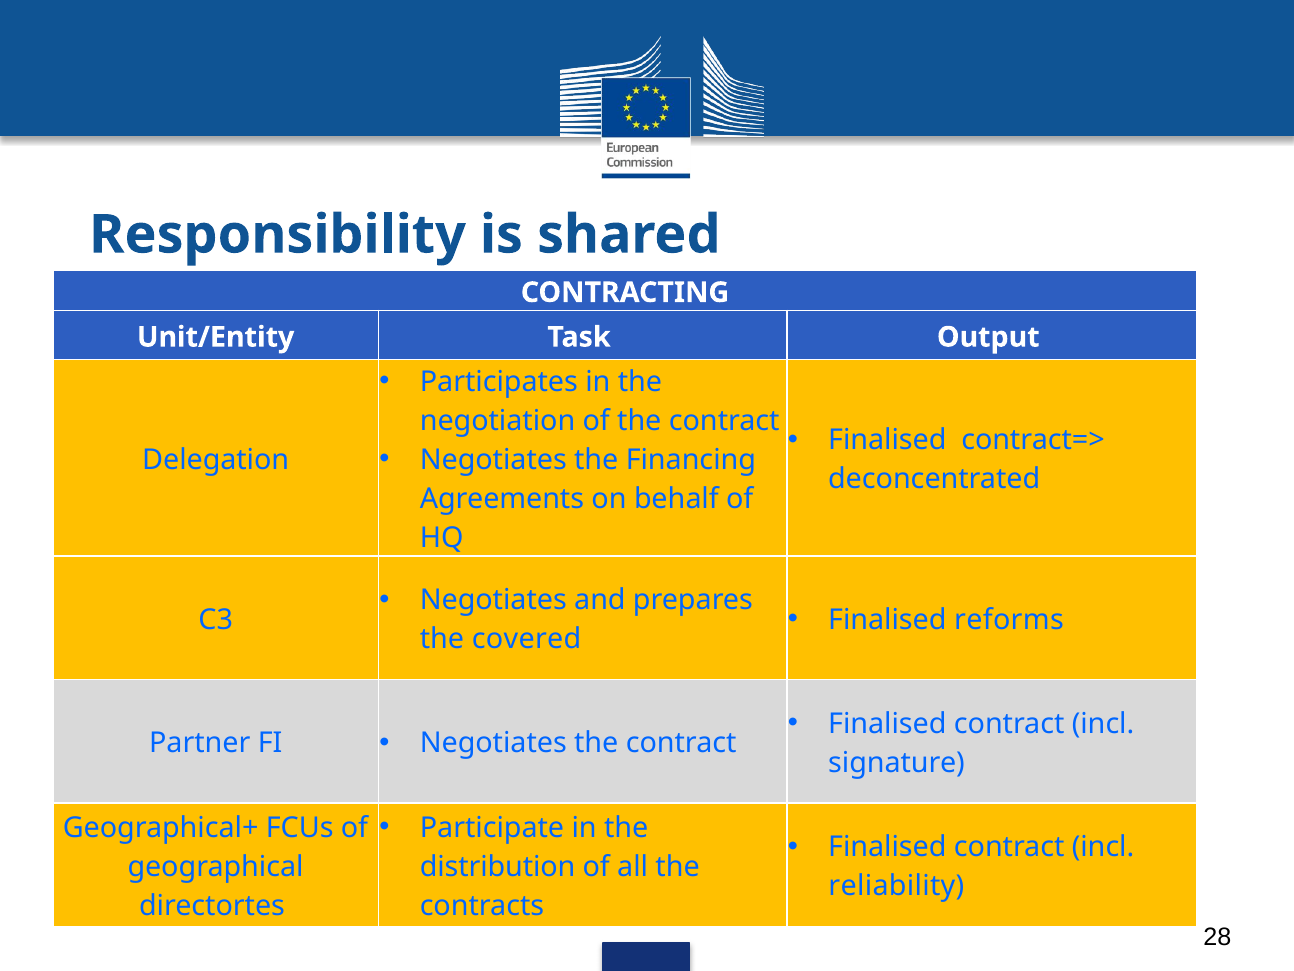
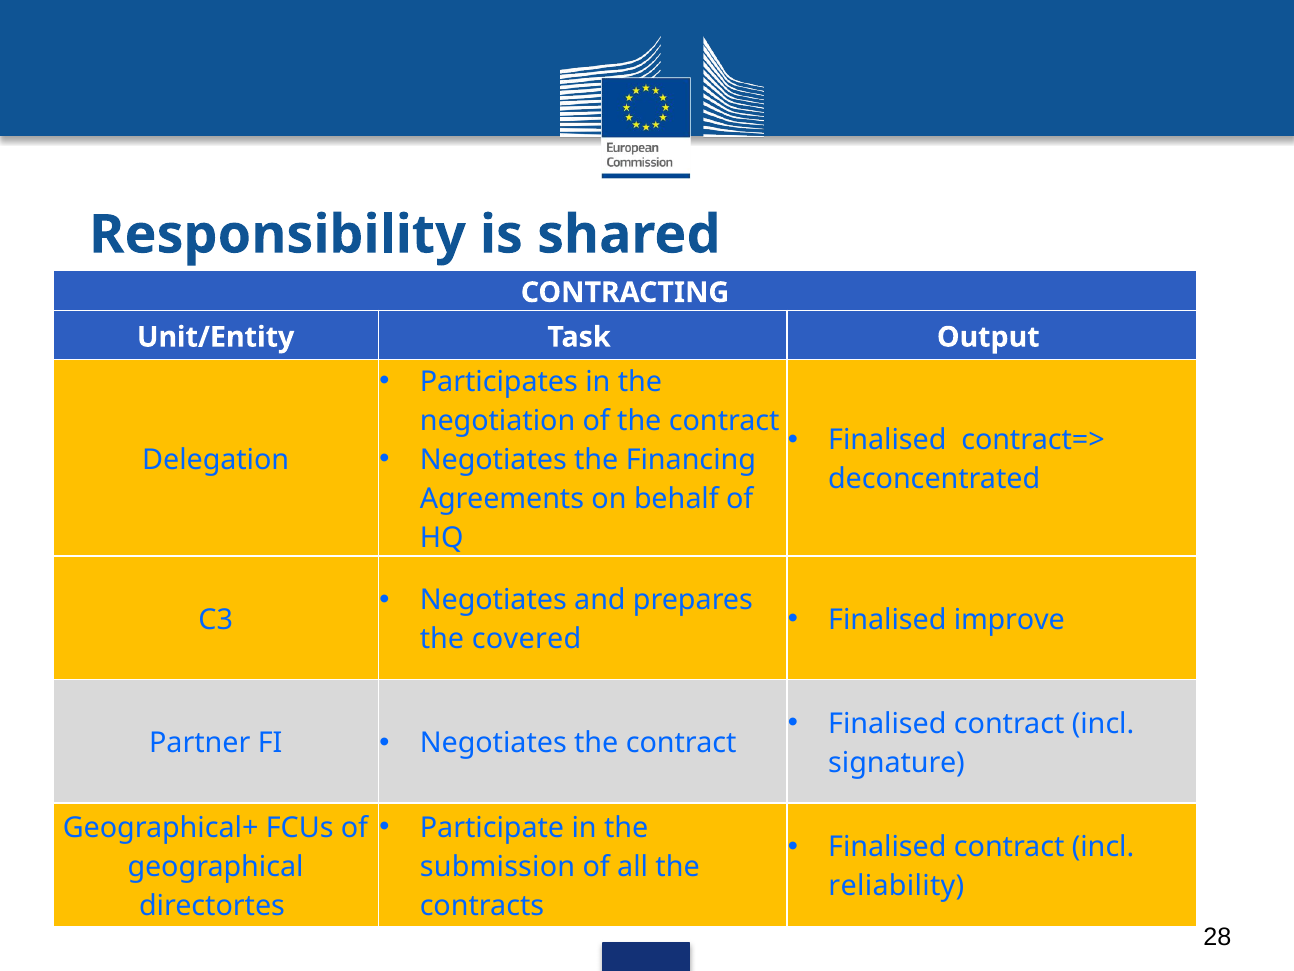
reforms: reforms -> improve (1009, 619)
distribution: distribution -> submission (497, 866)
